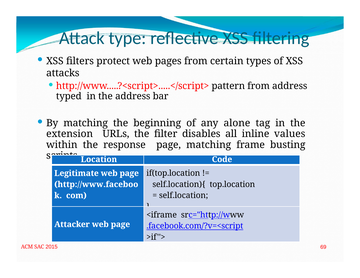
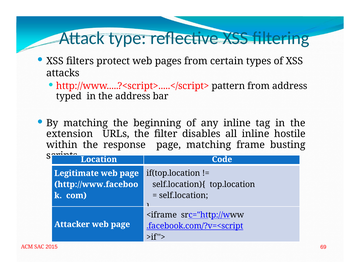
any alone: alone -> inline (237, 123)
values: values -> hostile (290, 134)
